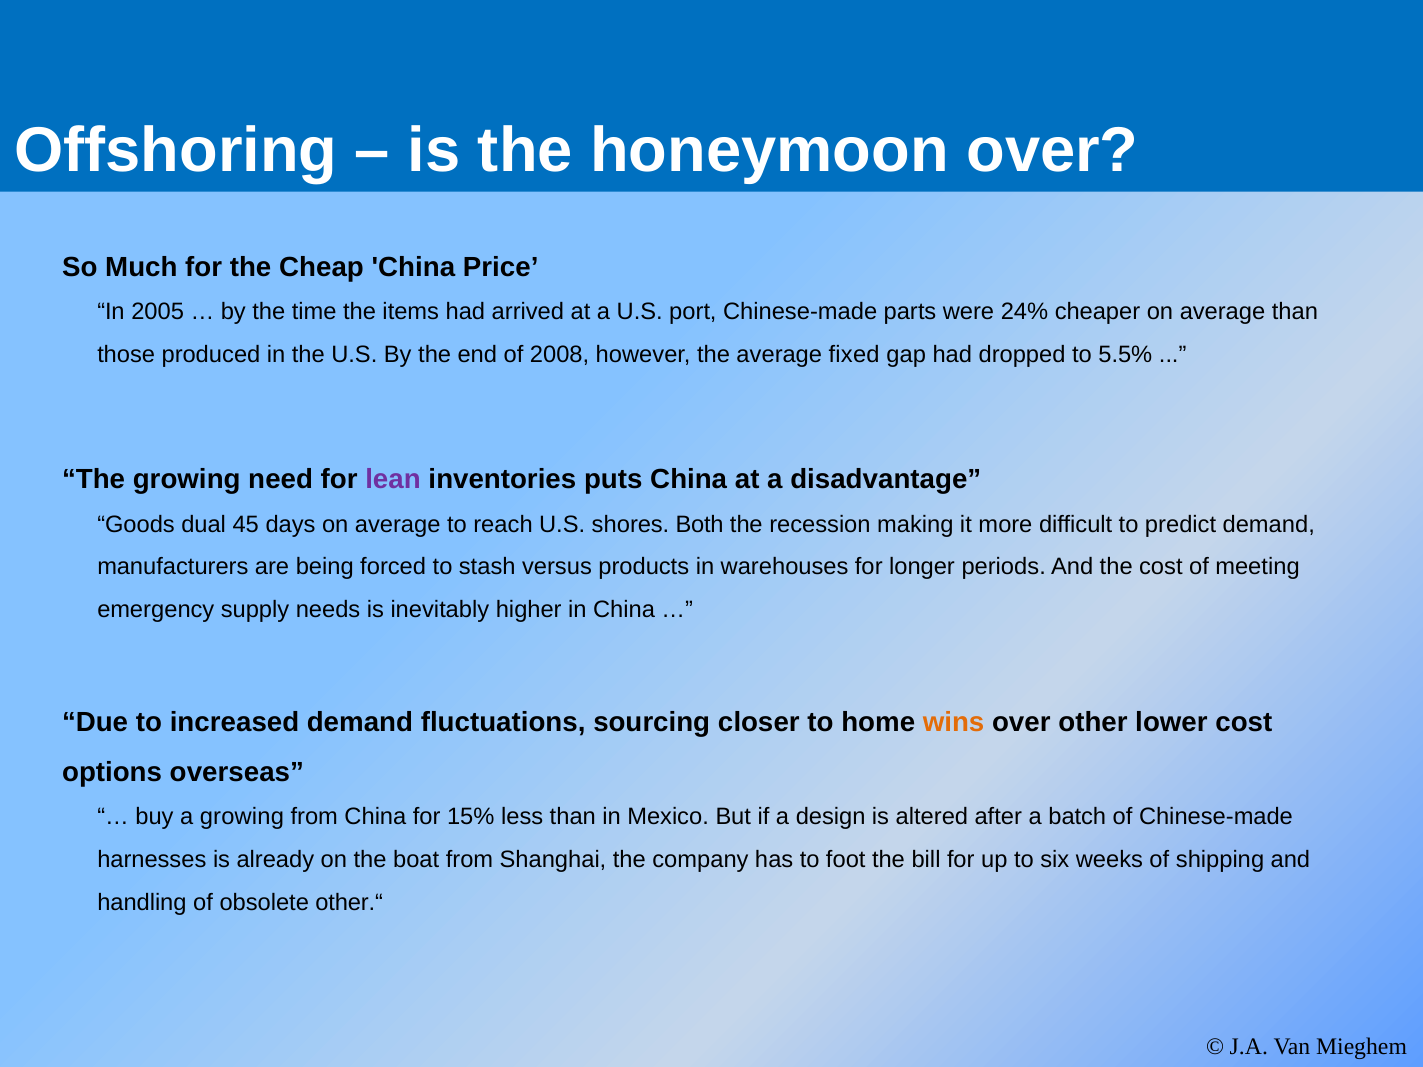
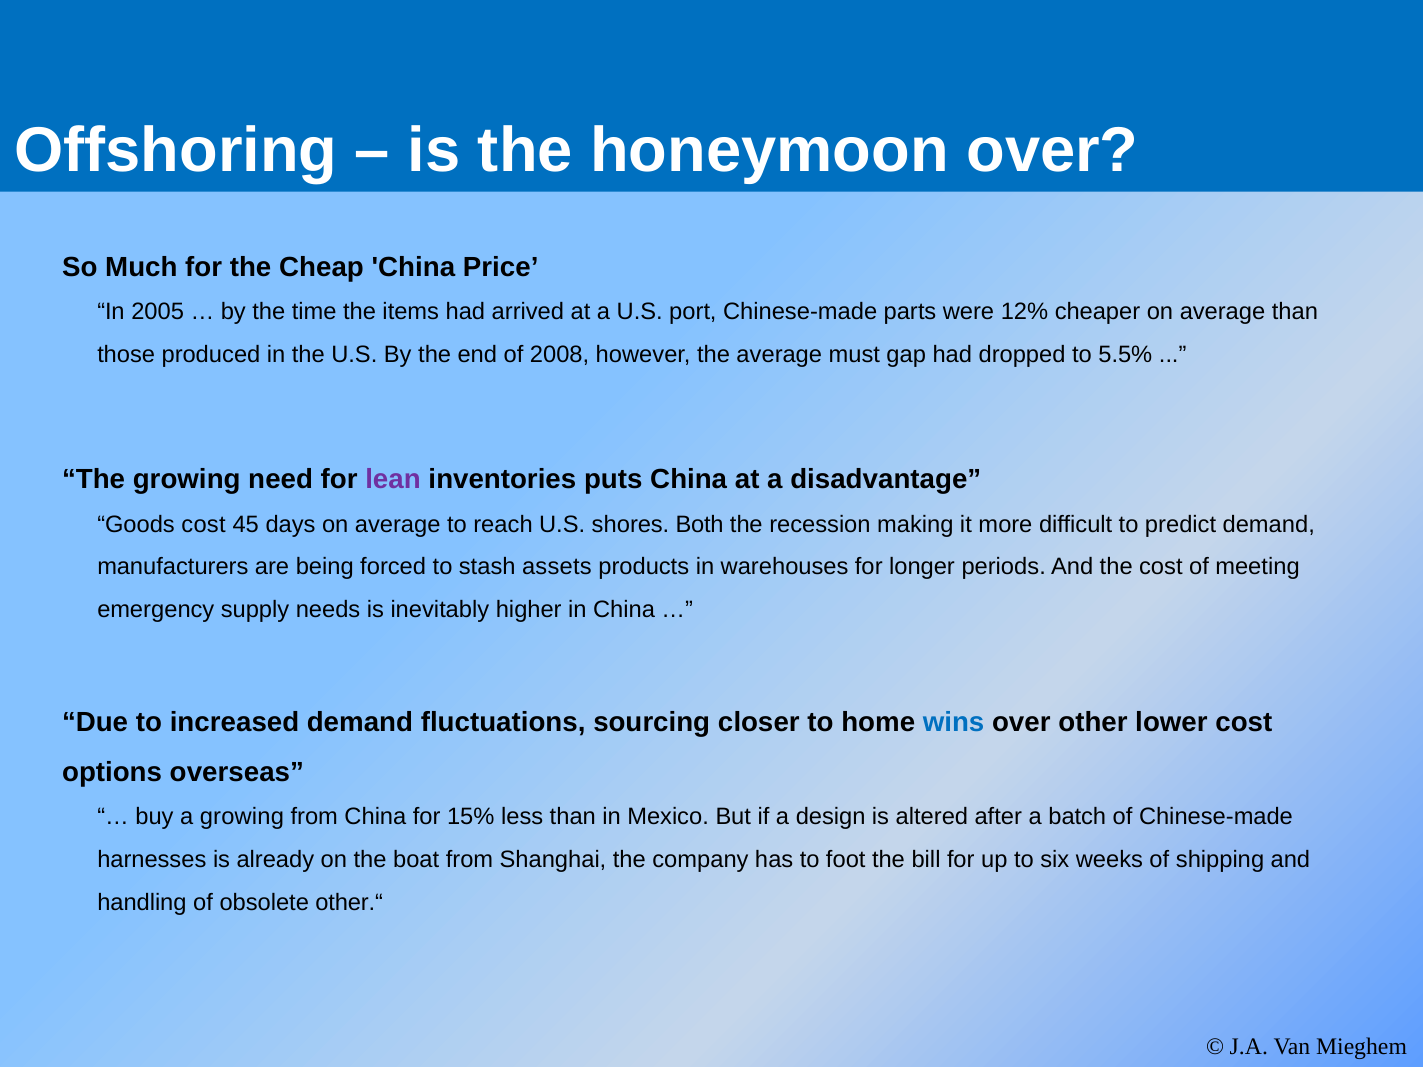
24%: 24% -> 12% (1025, 312)
fixed: fixed -> must (854, 355)
Goods dual: dual -> cost (204, 525)
versus: versus -> assets (557, 567)
wins colour: orange -> blue (954, 723)
